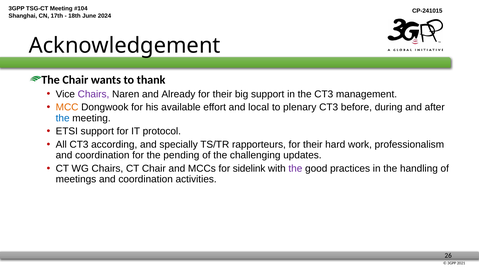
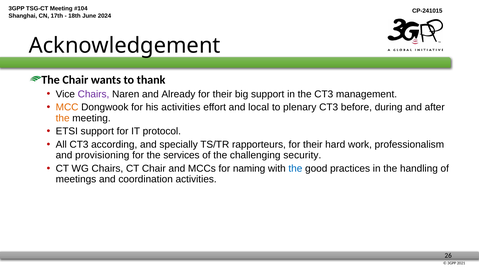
his available: available -> activities (181, 108)
the colour: blue -> orange (63, 118)
coordination: coordination -> provisioning (102, 156)
pending: pending -> services (181, 156)
updates: updates -> security (302, 156)
sidelink: sidelink -> naming (249, 169)
the colour: purple -> blue (295, 169)
